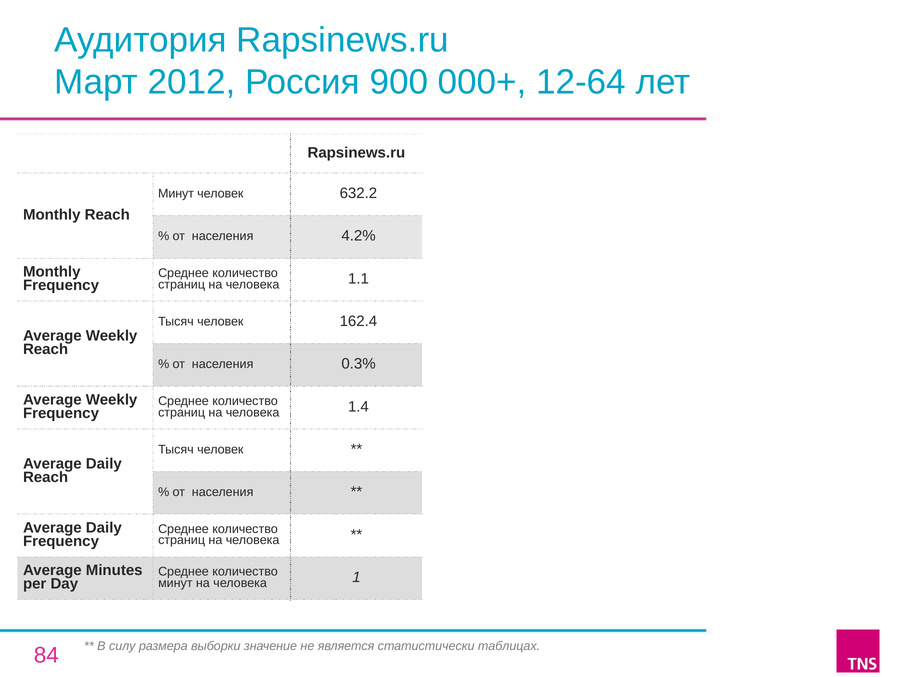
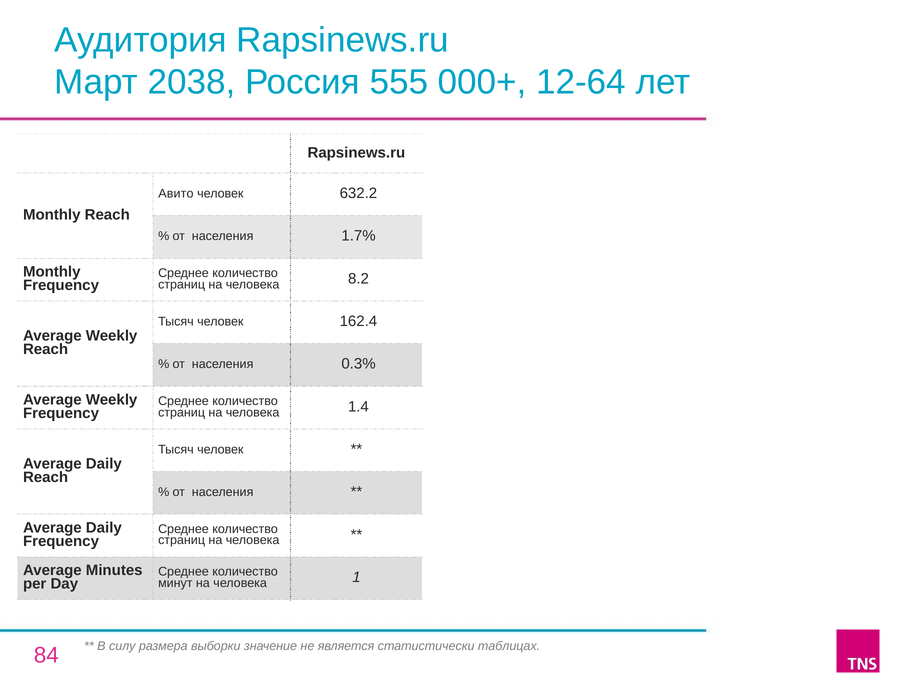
2012: 2012 -> 2038 (191, 82)
900: 900 -> 555 (399, 82)
Минут: Минут -> Авито (176, 194)
4.2%: 4.2% -> 1.7% (359, 236)
1.1: 1.1 -> 8.2 (358, 279)
